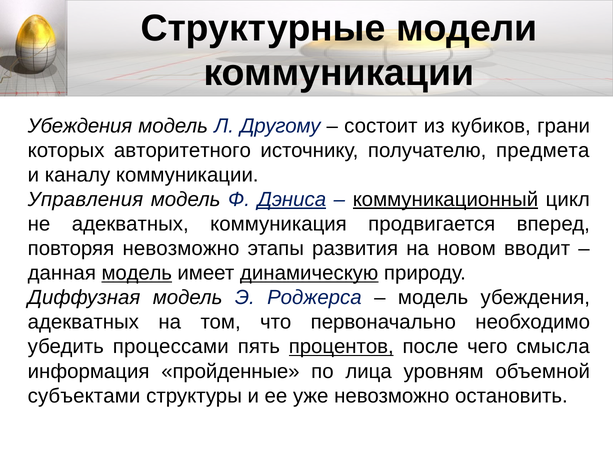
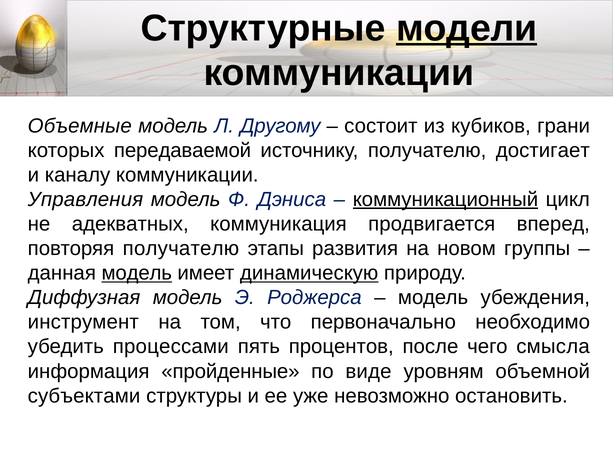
модели underline: none -> present (467, 28)
Убеждения: Убеждения -> Объемные (80, 126)
авторитетного: авторитетного -> передаваемой (183, 150)
предмета: предмета -> достигает (543, 150)
Дэниса underline: present -> none (292, 199)
повторяя невозможно: невозможно -> получателю (181, 248)
вводит: вводит -> группы (537, 248)
адекватных: адекватных -> инструмент (83, 322)
процентов underline: present -> none (341, 347)
лица: лица -> виде (369, 371)
